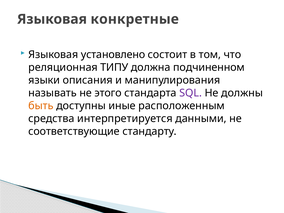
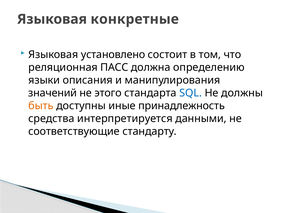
ТИПУ: ТИПУ -> ПАСС (114, 67)
подчиненном: подчиненном -> определению (209, 67)
называть: называть -> значений (53, 93)
SQL colour: purple -> blue (191, 93)
расположенным: расположенным -> принадлежность (182, 106)
